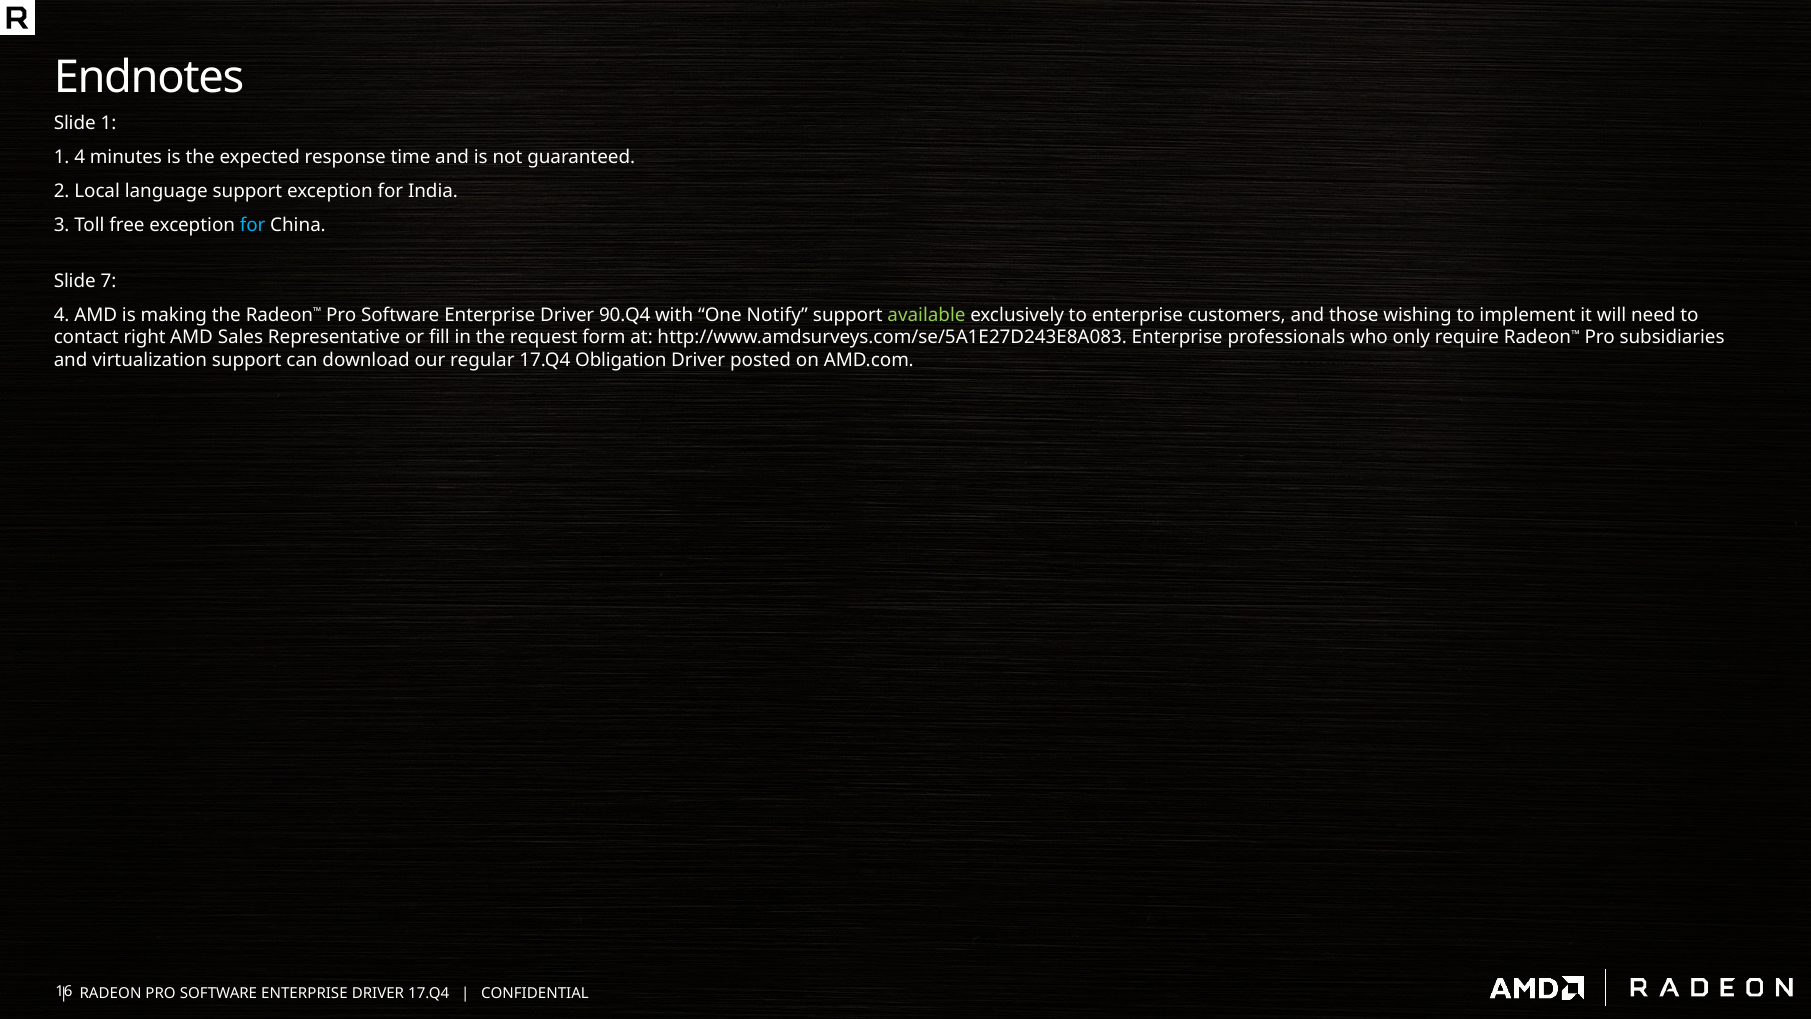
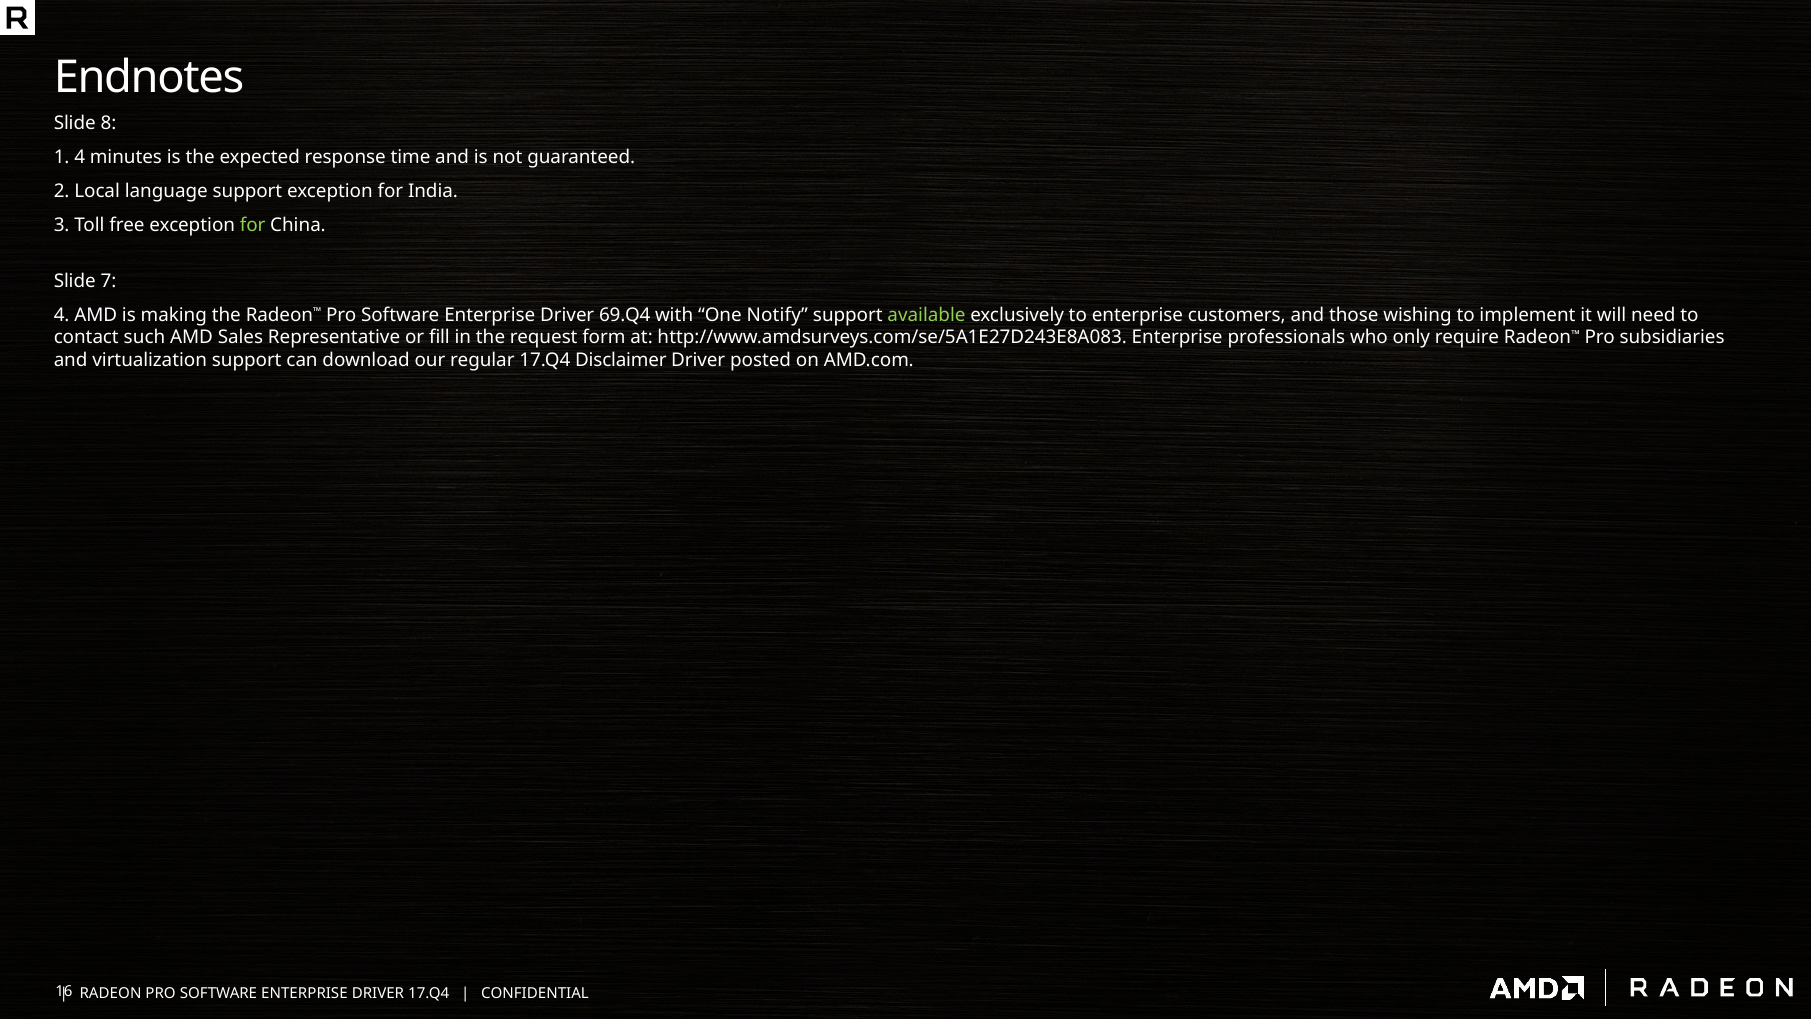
Slide 1: 1 -> 8 (109, 123)
for colour: light blue -> light green (253, 225)
90.Q4: 90.Q4 -> 69.Q4 (625, 315)
right: right -> such (145, 338)
Obligation: Obligation -> Disclaimer (621, 360)
